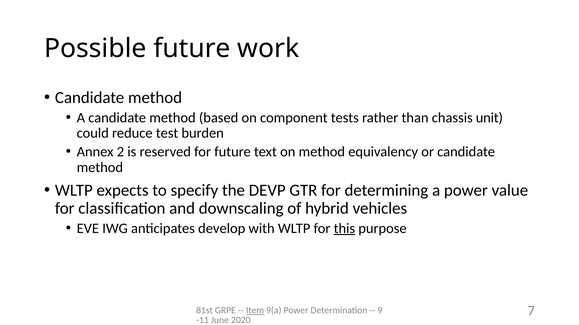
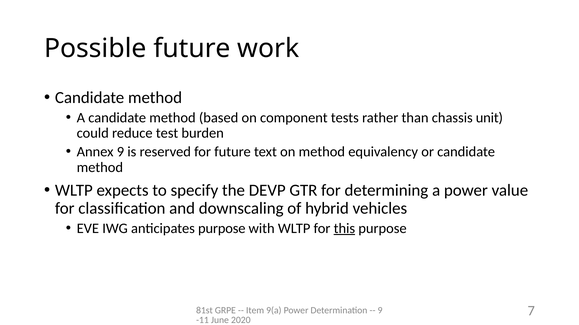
Annex 2: 2 -> 9 (120, 152)
anticipates develop: develop -> purpose (222, 229)
Item underline: present -> none (255, 311)
